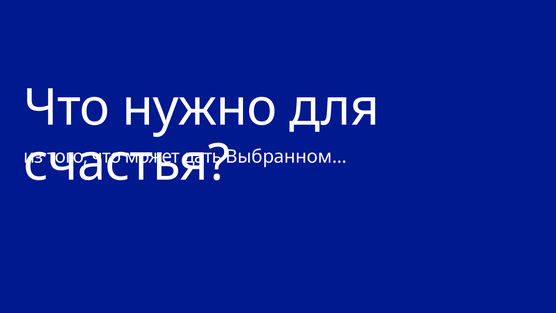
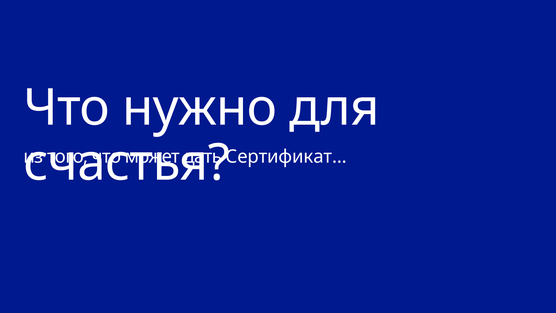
Выбранном…: Выбранном… -> Сертификат… (286, 157)
